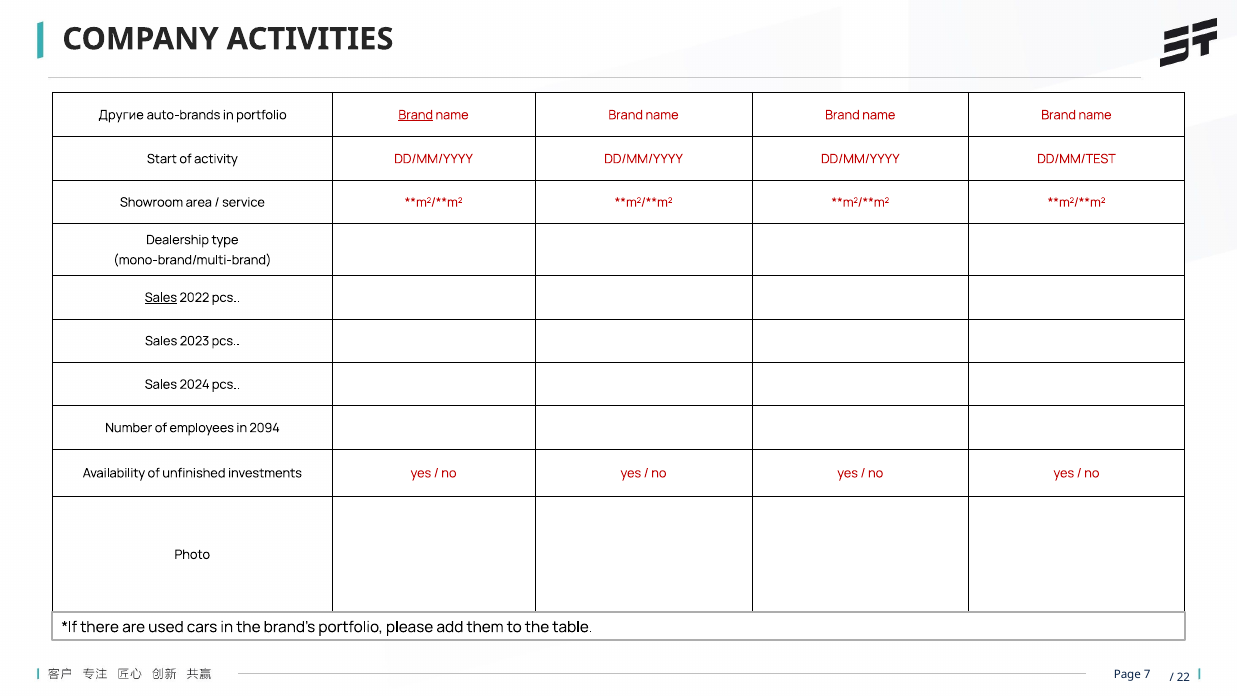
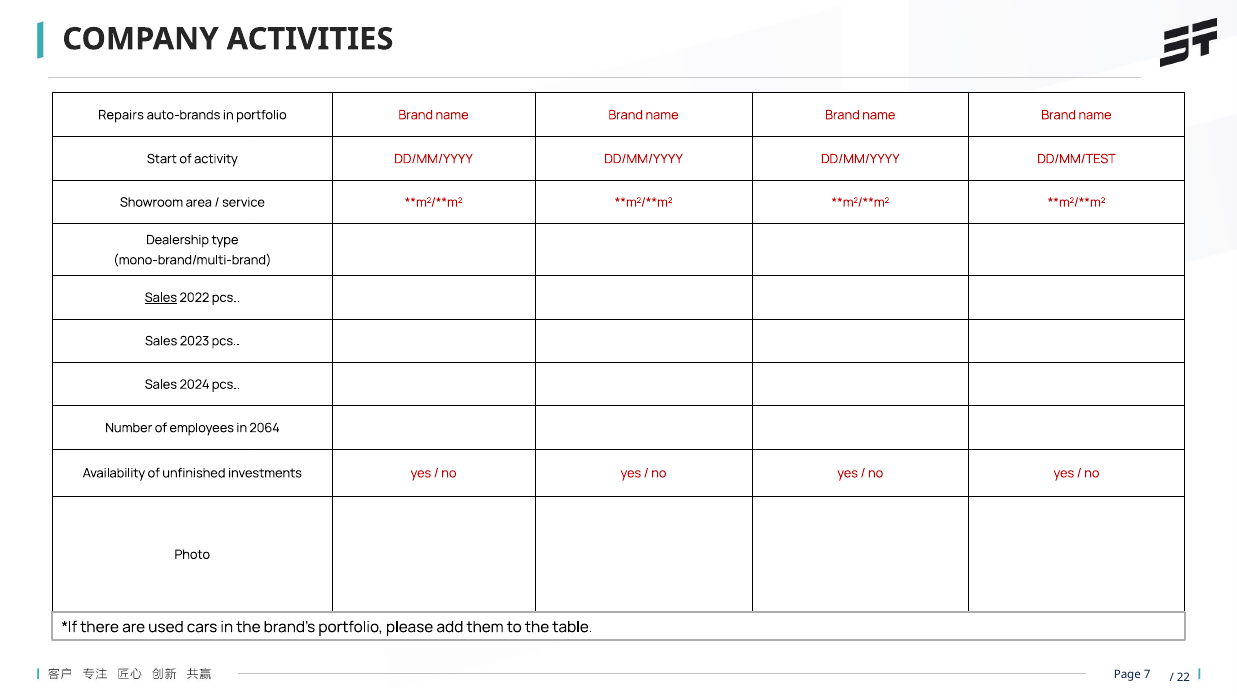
Другие: Другие -> Repairs (121, 115)
Brand underline: present -> none (416, 115)
2094: 2094 -> 2064 (265, 428)
